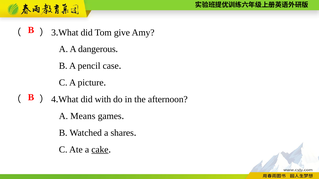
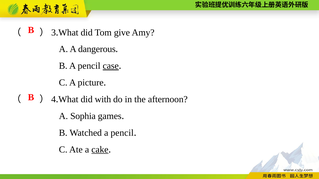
case underline: none -> present (111, 66)
Means: Means -> Sophia (83, 116)
Watched a shares: shares -> pencil (122, 133)
